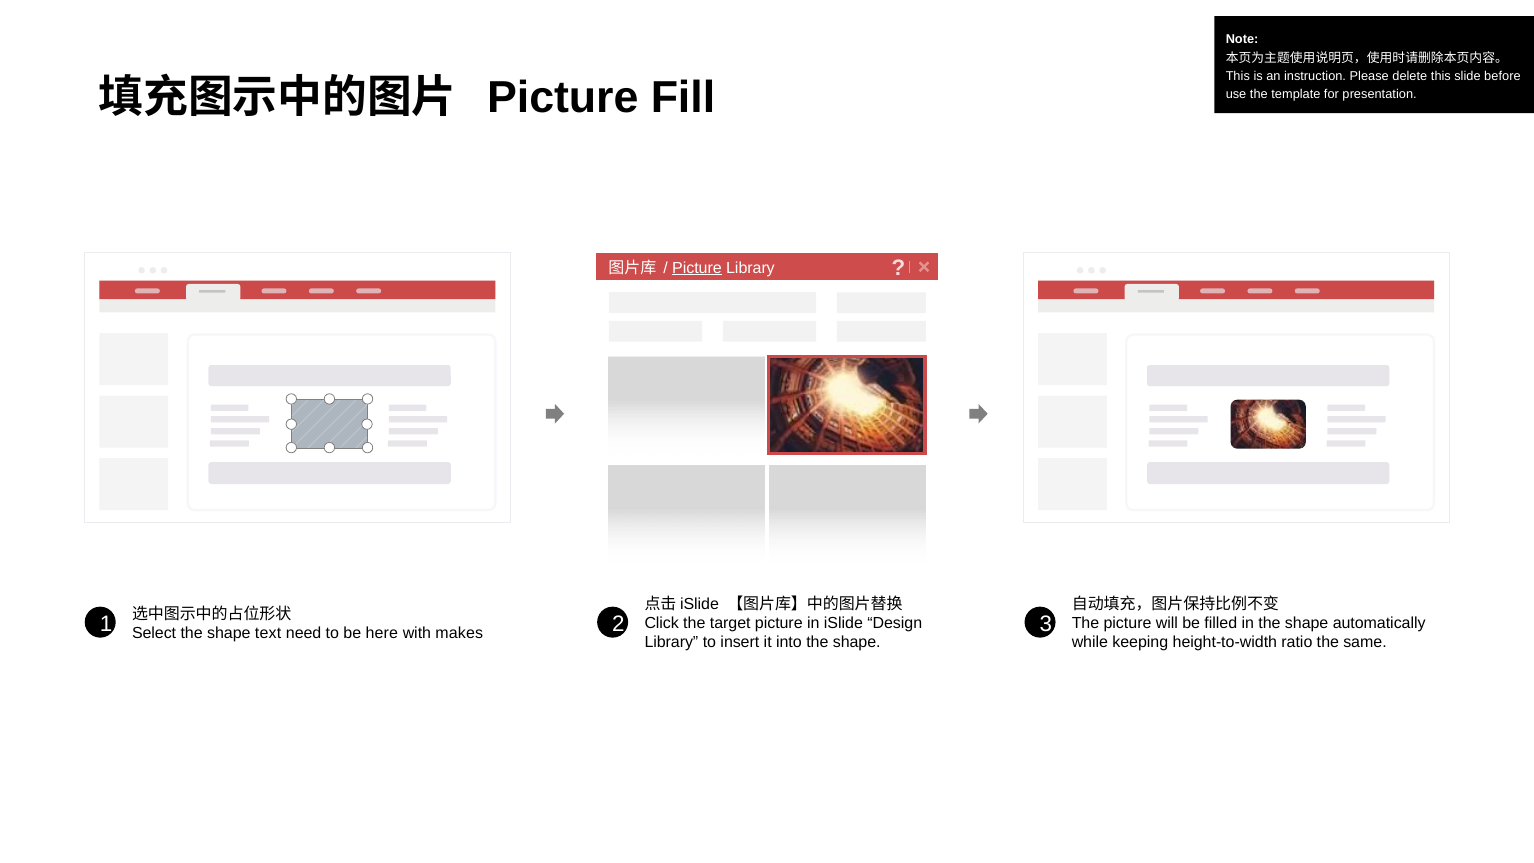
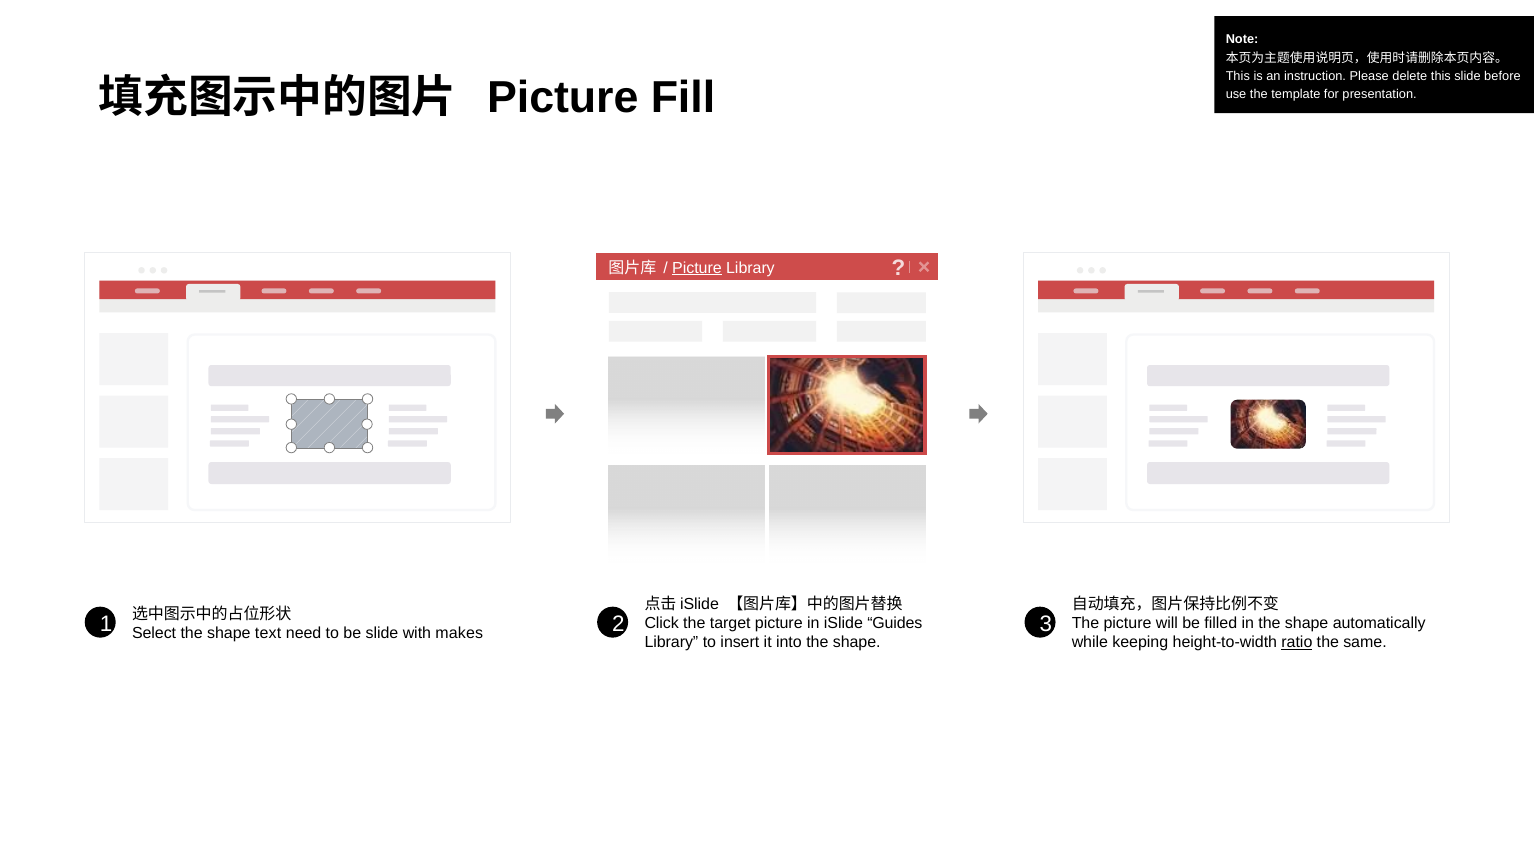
Design: Design -> Guides (895, 623)
be here: here -> slide (382, 633)
ratio underline: none -> present (1297, 642)
